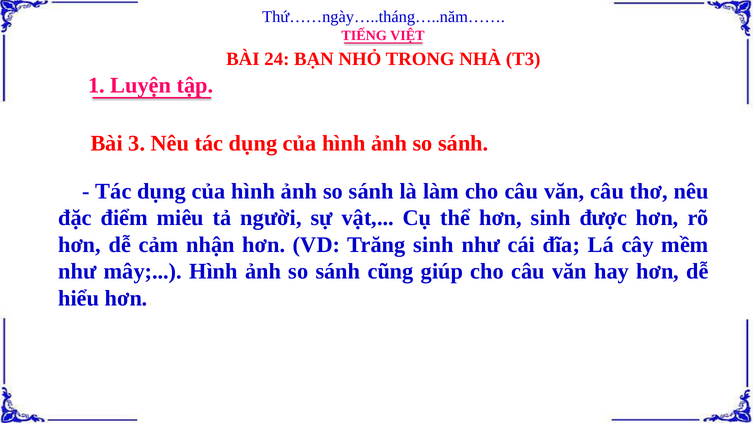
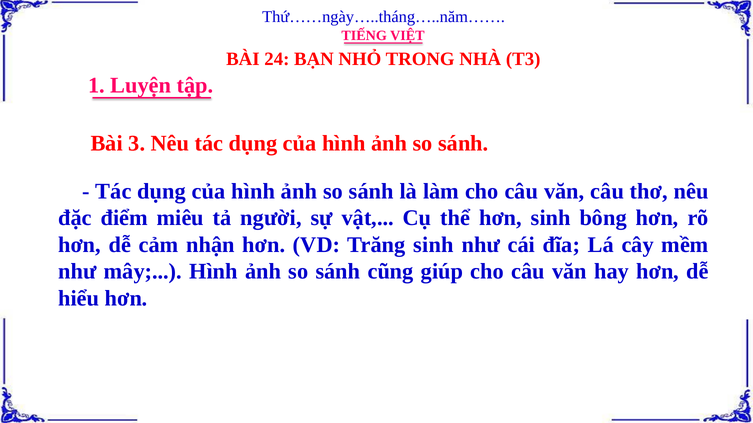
được: được -> bông (603, 218)
